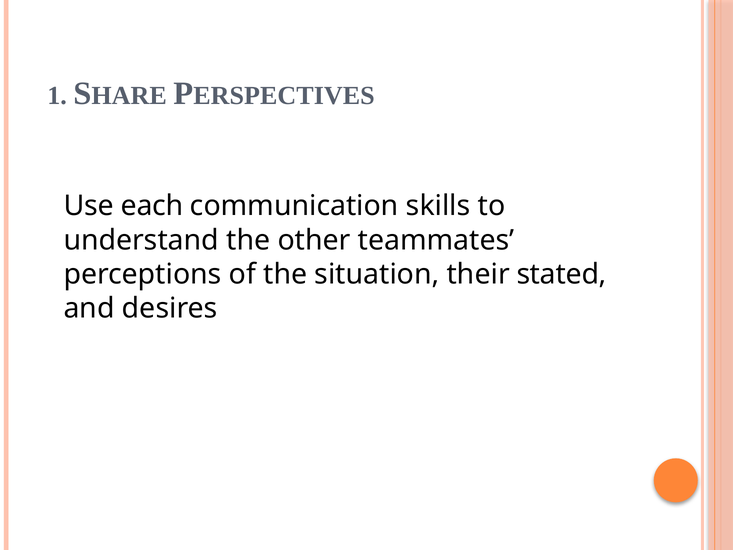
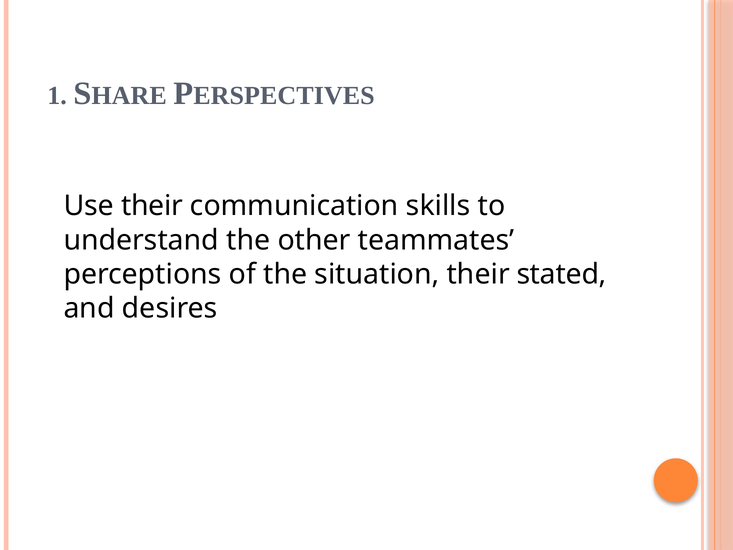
Use each: each -> their (152, 206)
